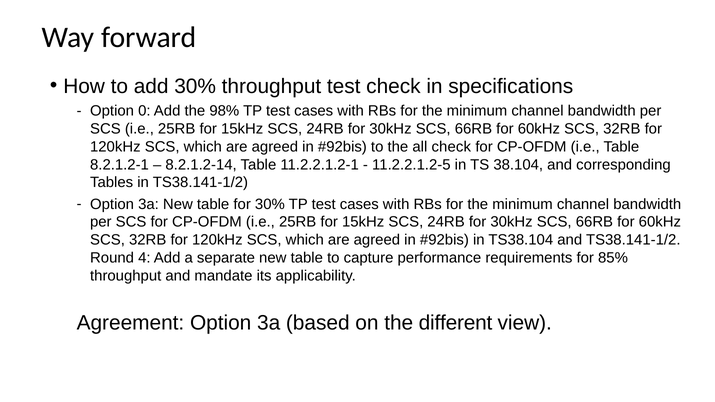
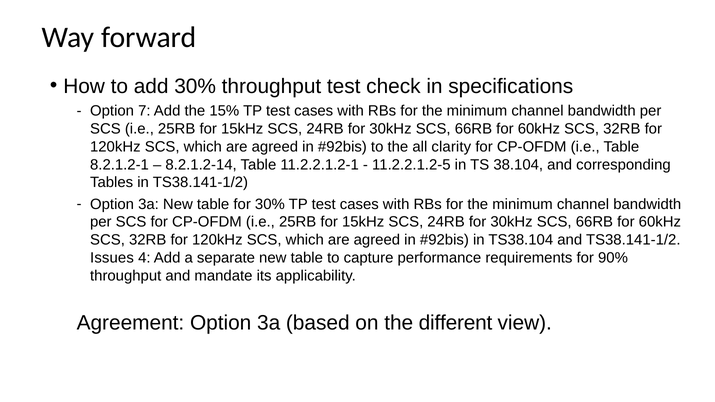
0: 0 -> 7 (144, 111)
98%: 98% -> 15% (224, 111)
all check: check -> clarity (451, 147)
Round: Round -> Issues (112, 258)
85%: 85% -> 90% (613, 258)
